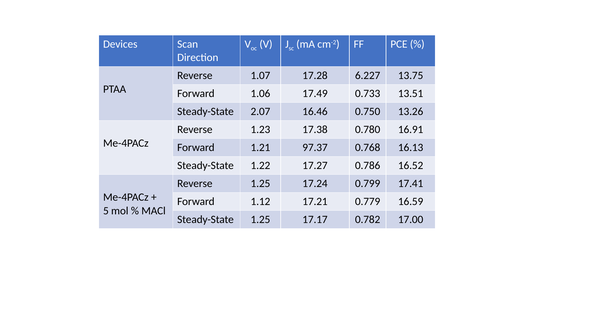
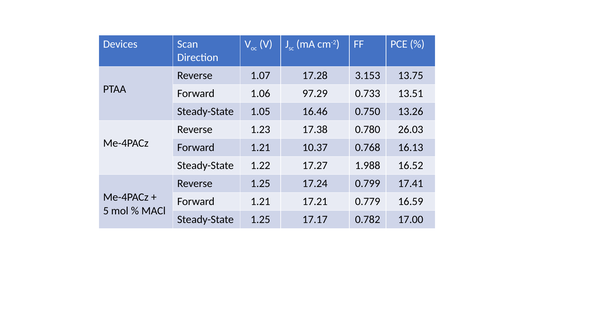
6.227: 6.227 -> 3.153 (368, 76)
17.49: 17.49 -> 97.29 (315, 94)
2.07: 2.07 -> 1.05 (260, 112)
16.91: 16.91 -> 26.03 (411, 130)
97.37: 97.37 -> 10.37 (315, 148)
0.786: 0.786 -> 1.988 (368, 166)
1.12: 1.12 -> 1.21 (260, 202)
